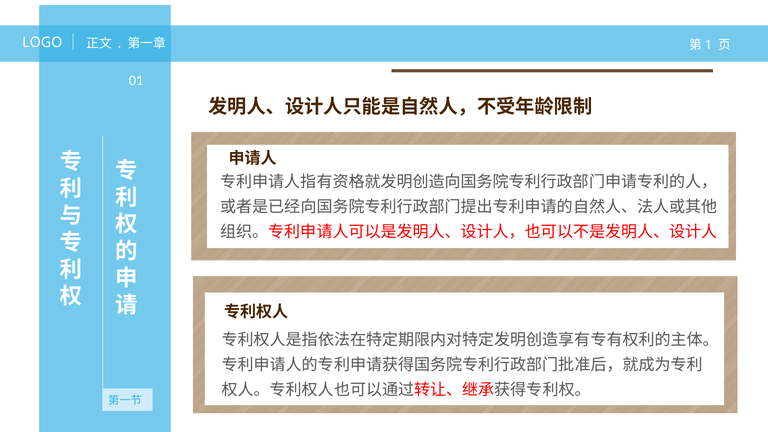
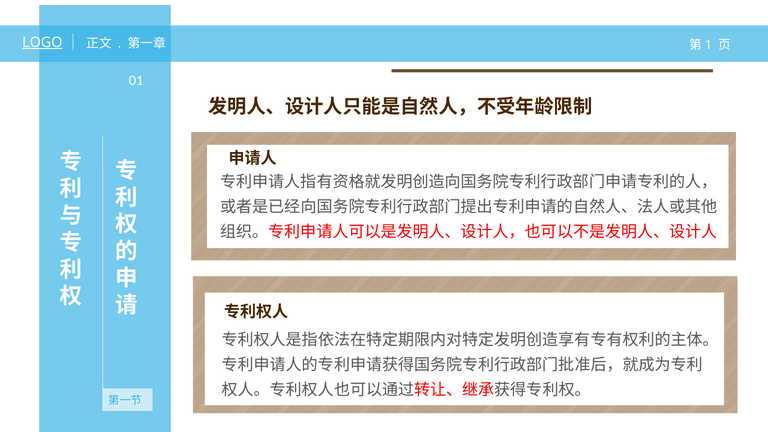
LOGO underline: none -> present (42, 42)
